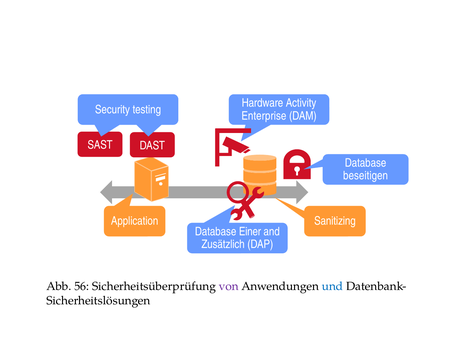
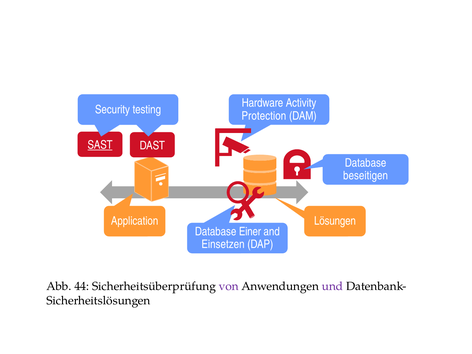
Enterprise: Enterprise -> Protection (264, 116)
SAST underline: none -> present (100, 145)
Sanitizing: Sanitizing -> Lösungen (335, 221)
Zusätzlich: Zusätzlich -> Einsetzen (223, 244)
56: 56 -> 44 (82, 286)
und colour: blue -> purple (333, 286)
